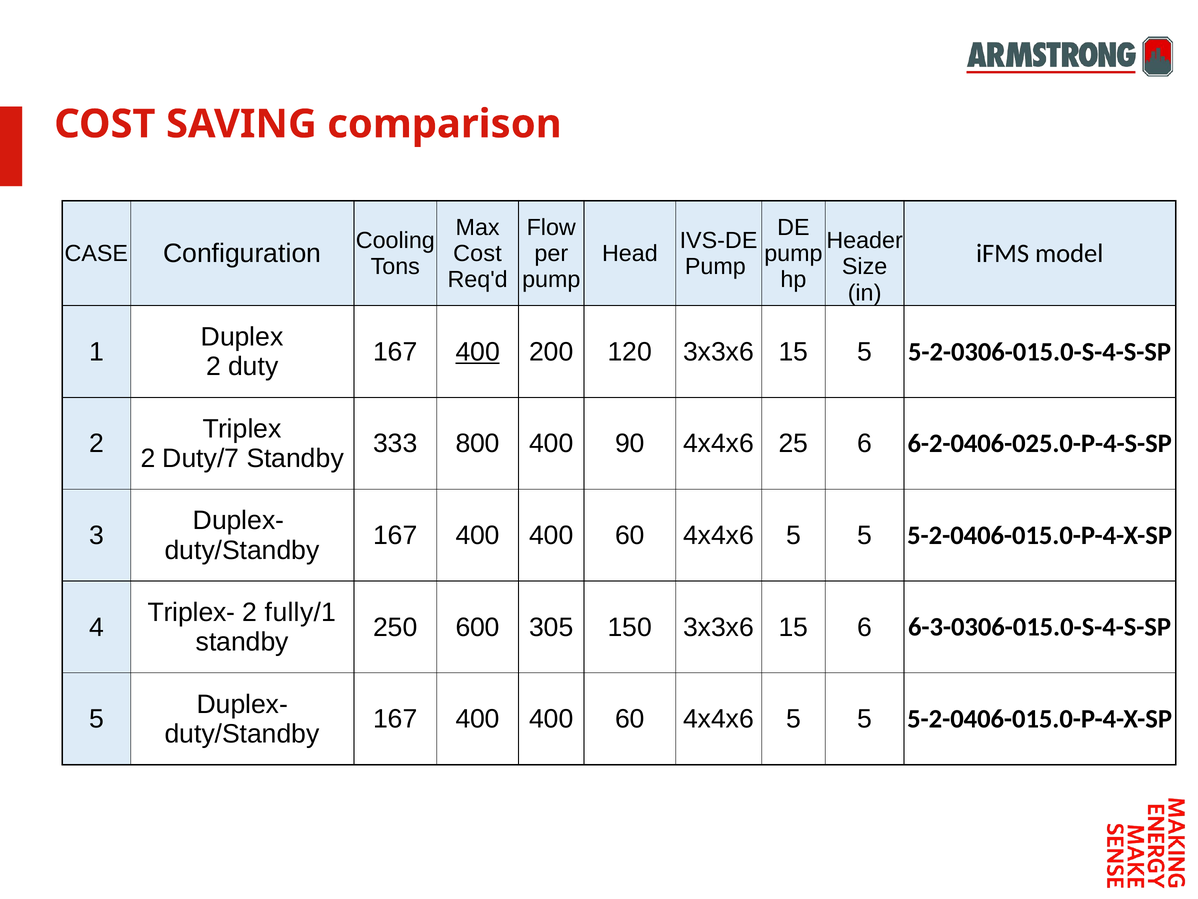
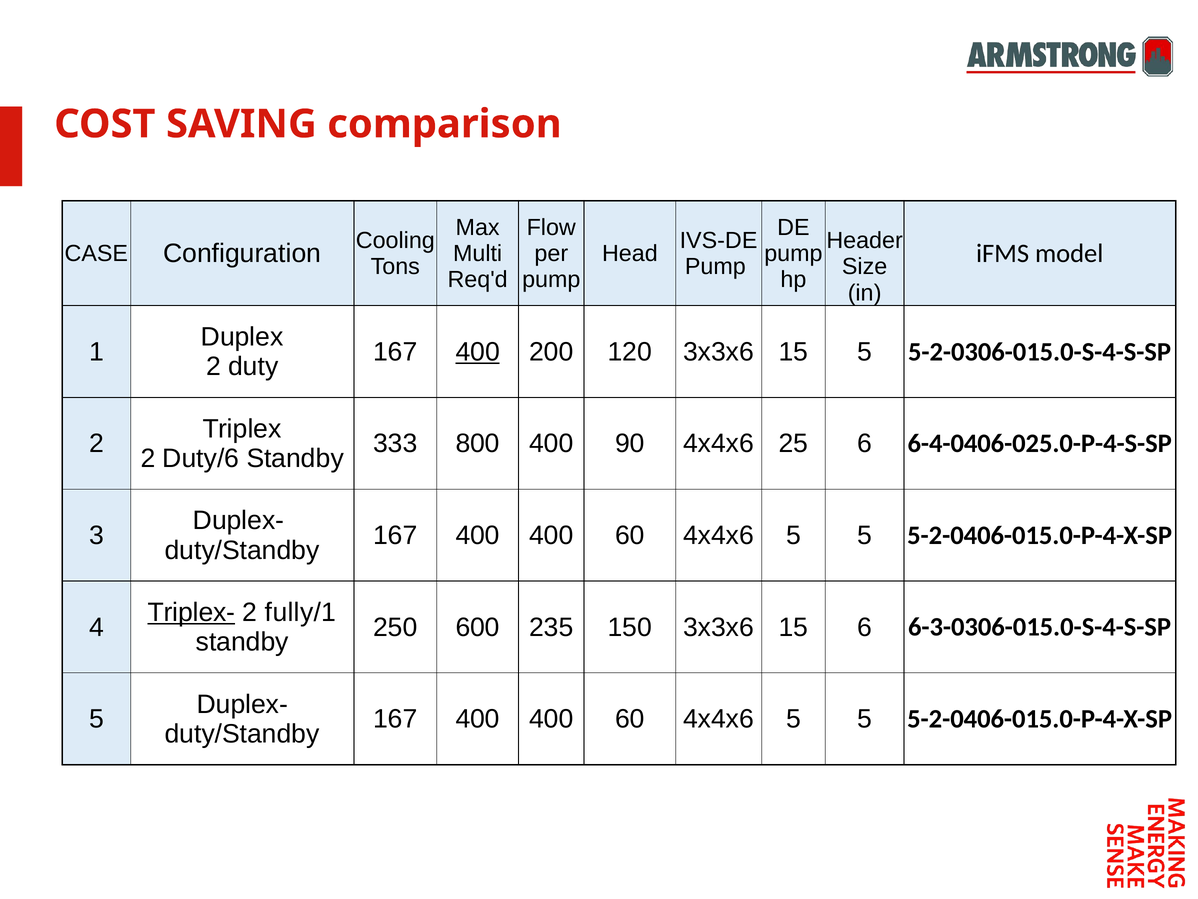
Cost: Cost -> Multi (478, 253)
6-2-0406-025.0-P-4-S-SP: 6-2-0406-025.0-P-4-S-SP -> 6-4-0406-025.0-P-4-S-SP (1040, 443)
Duty/7: Duty/7 -> Duty/6 (201, 458)
Triplex- underline: none -> present (191, 612)
305: 305 -> 235 (551, 627)
